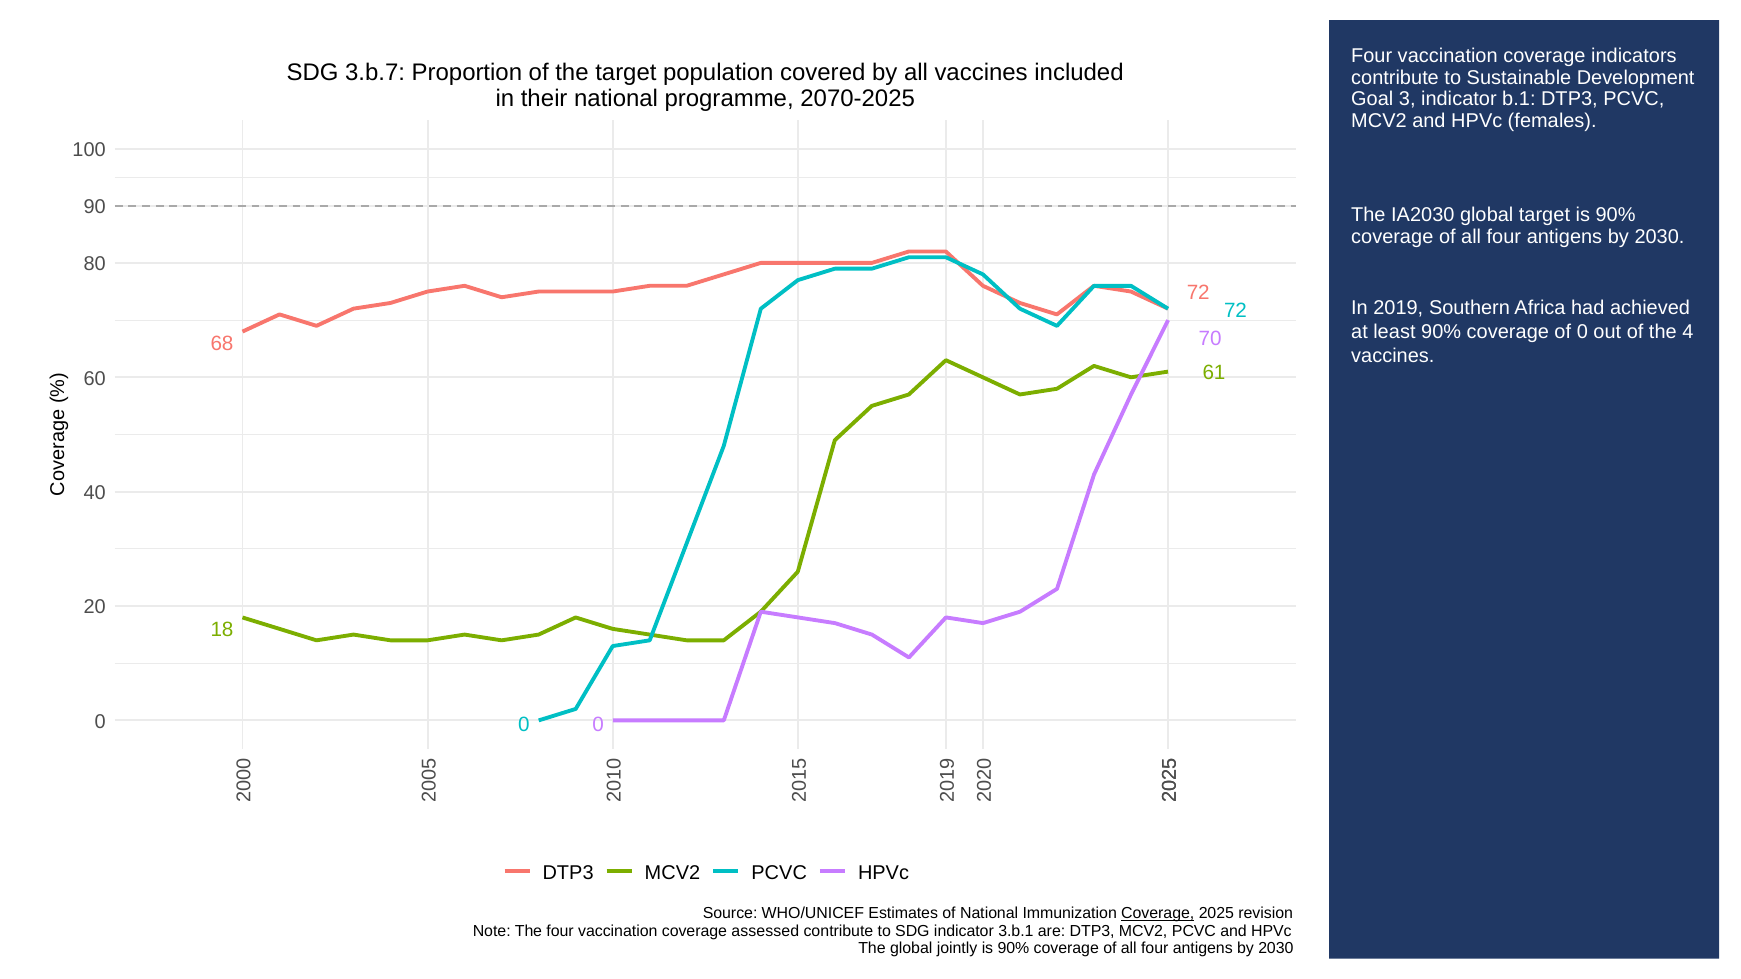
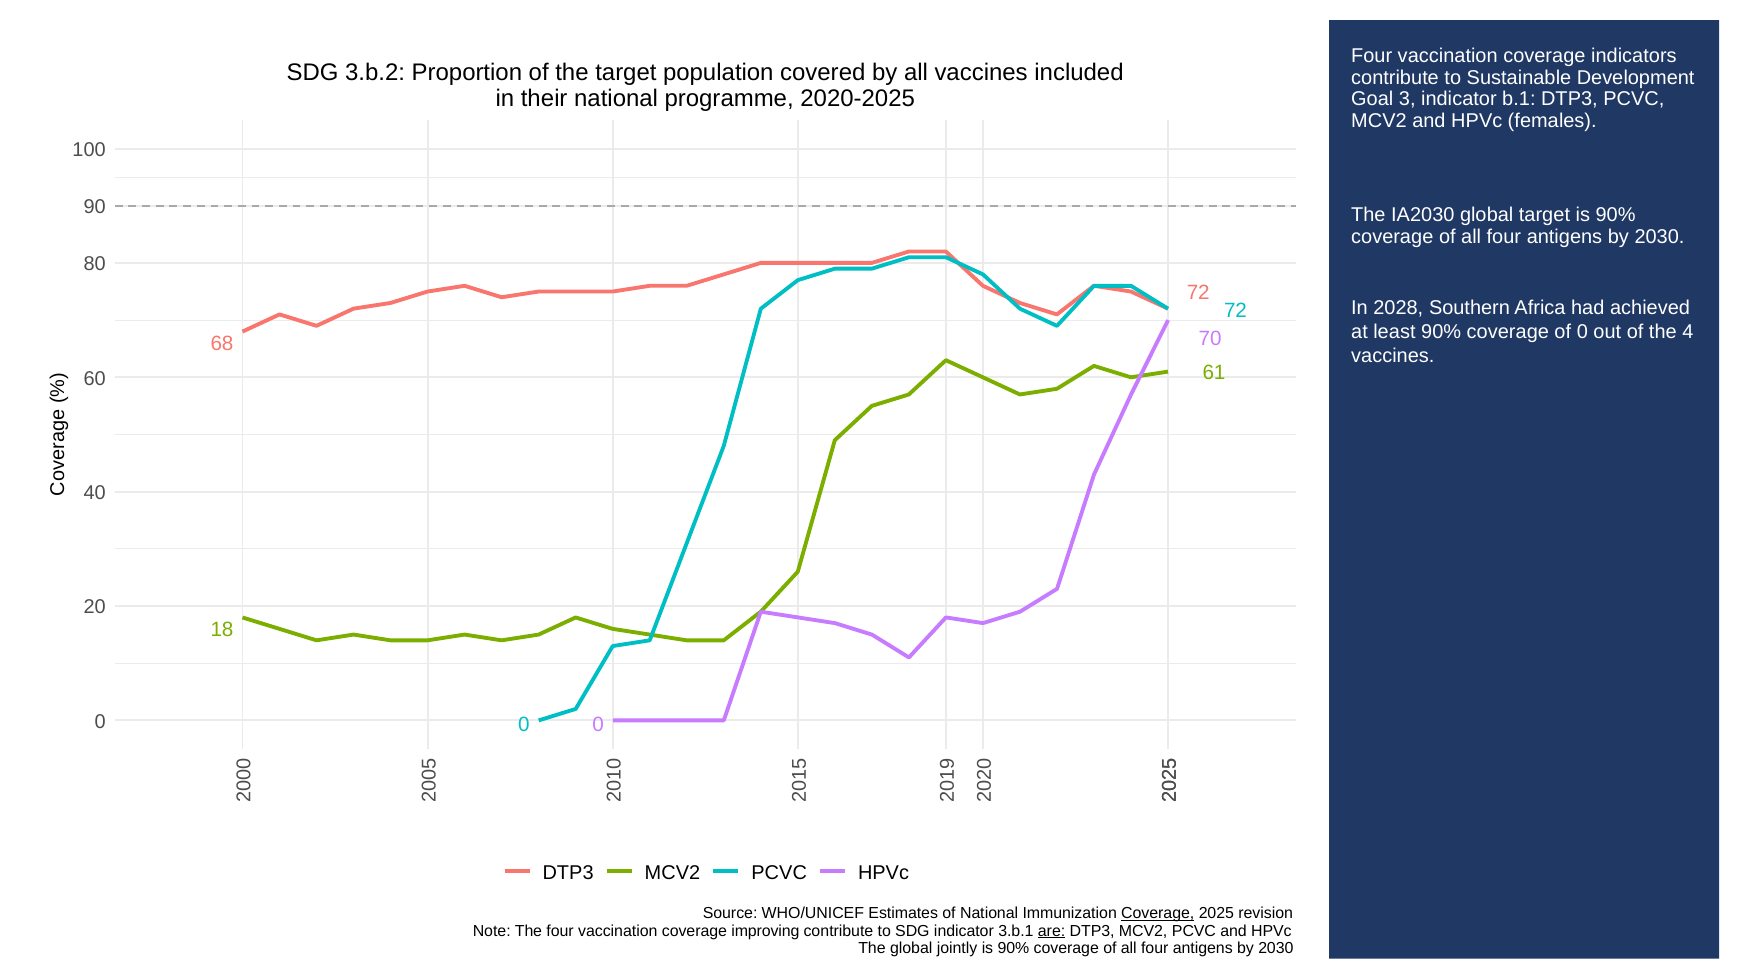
3.b.7: 3.b.7 -> 3.b.2 (375, 72)
2070-2025: 2070-2025 -> 2020-2025 (858, 98)
2019: 2019 -> 2028 (1398, 308)
assessed: assessed -> improving (765, 931)
are underline: none -> present (1052, 931)
